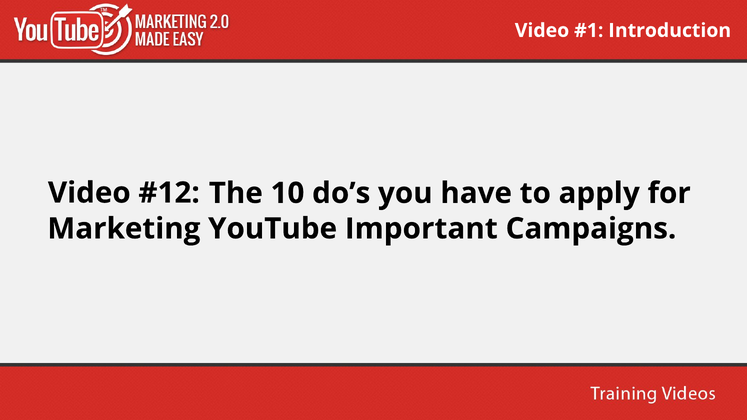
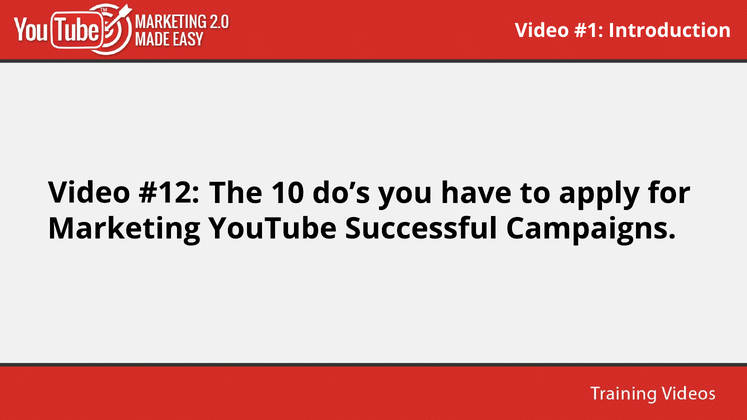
Important: Important -> Successful (421, 229)
